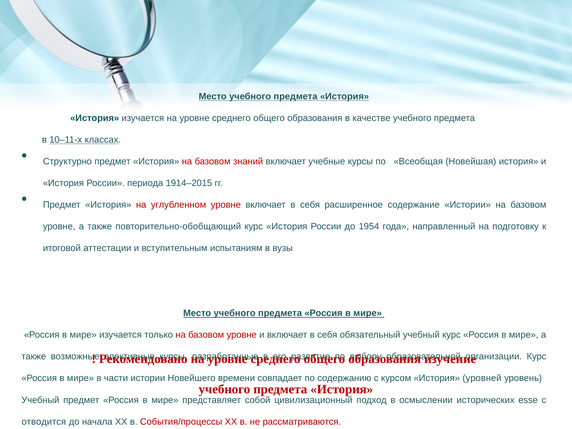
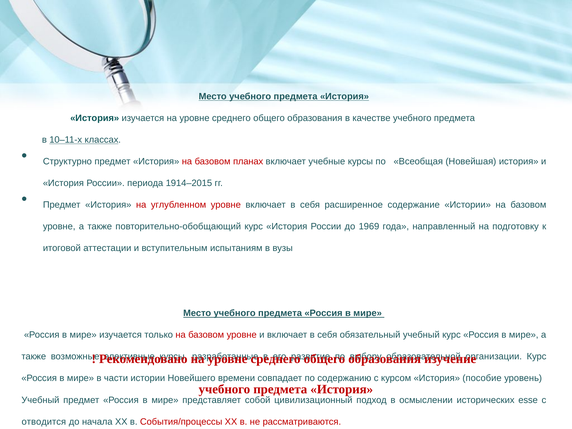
знаний: знаний -> планах (248, 161)
1954: 1954 -> 1969 (369, 226)
уровней: уровней -> пособие (482, 378)
